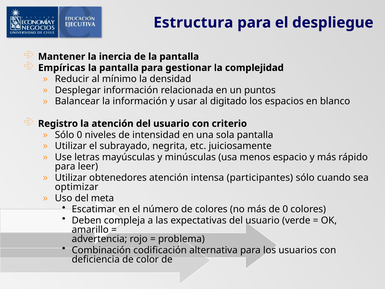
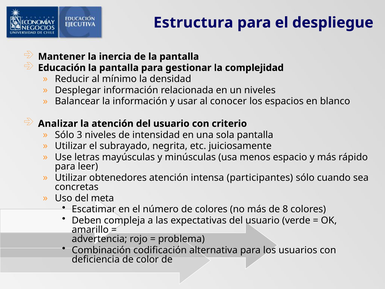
Empíricas: Empíricas -> Educación (62, 68)
un puntos: puntos -> niveles (260, 90)
digitado: digitado -> conocer (228, 101)
Registro: Registro -> Analizar (58, 124)
Sólo 0: 0 -> 3 (79, 135)
optimizar: optimizar -> concretas (77, 187)
de 0: 0 -> 8 (285, 209)
